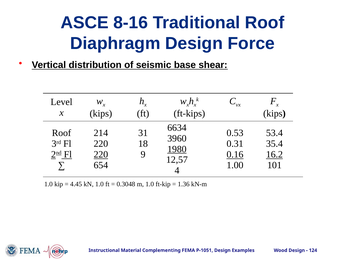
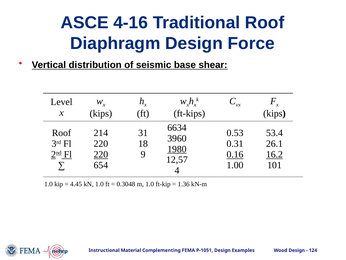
8-16: 8-16 -> 4-16 (131, 23)
35.4: 35.4 -> 26.1 (274, 143)
